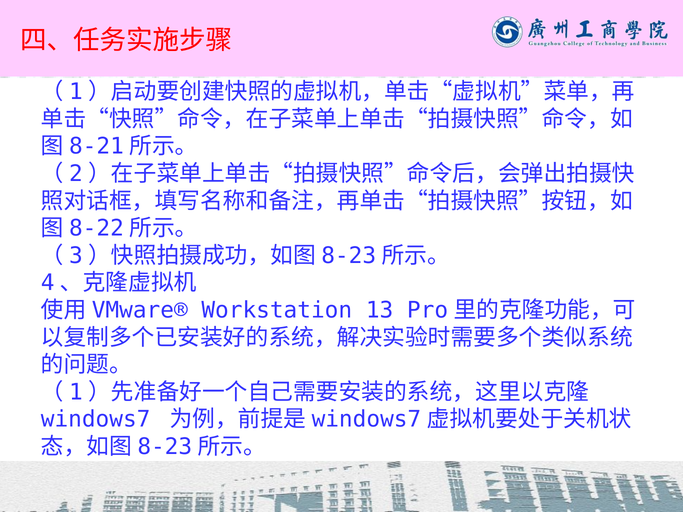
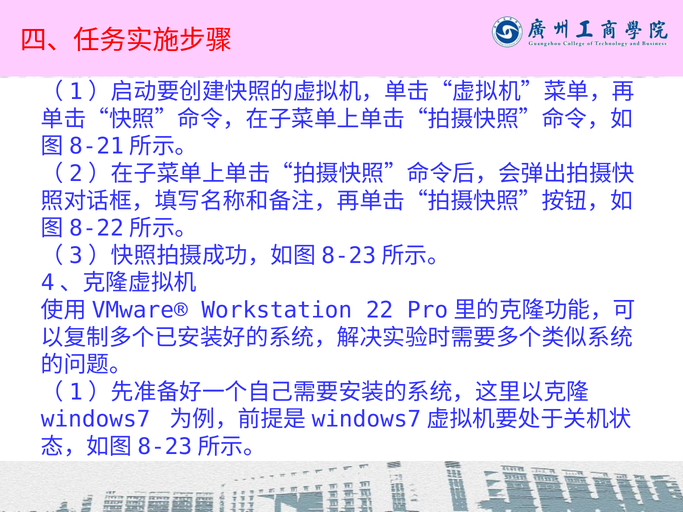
13: 13 -> 22 (380, 310)
